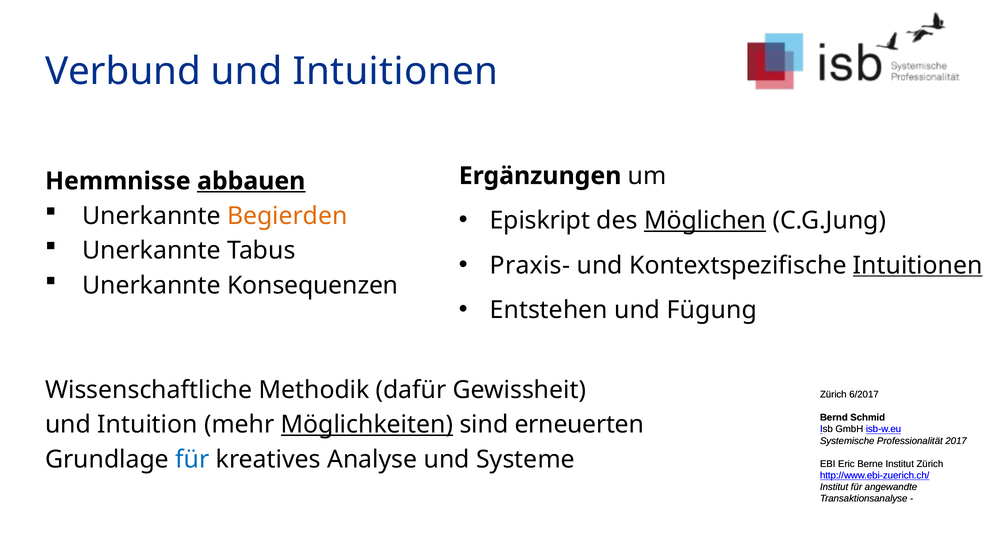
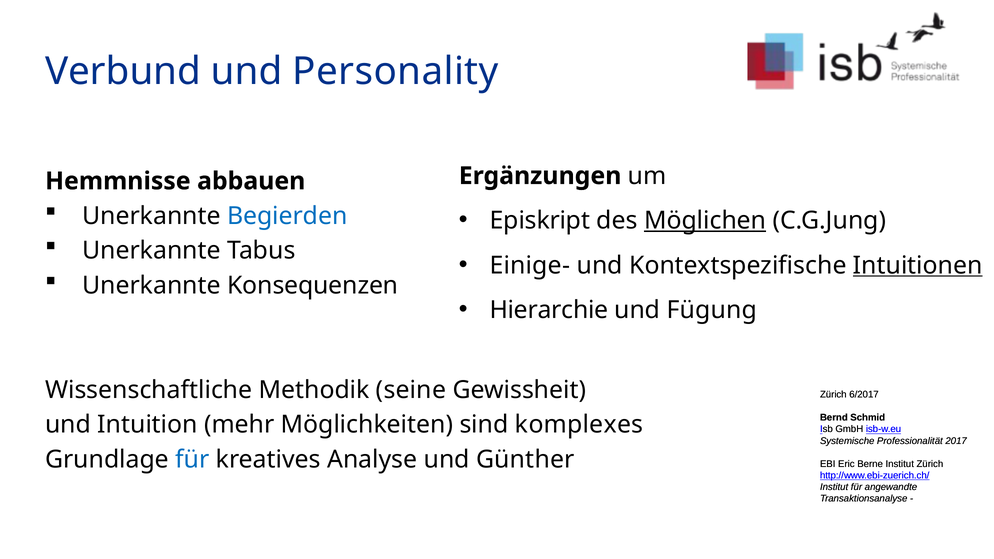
und Intuitionen: Intuitionen -> Personality (395, 71)
abbauen underline: present -> none (251, 181)
Begierden colour: orange -> blue (287, 216)
Praxis-: Praxis- -> Einige- (530, 265)
Entstehen: Entstehen -> Hierarchie (549, 310)
dafür: dafür -> seine (411, 390)
Möglichkeiten underline: present -> none (367, 425)
erneuerten: erneuerten -> komplexes (579, 425)
Systeme: Systeme -> Günther (525, 459)
